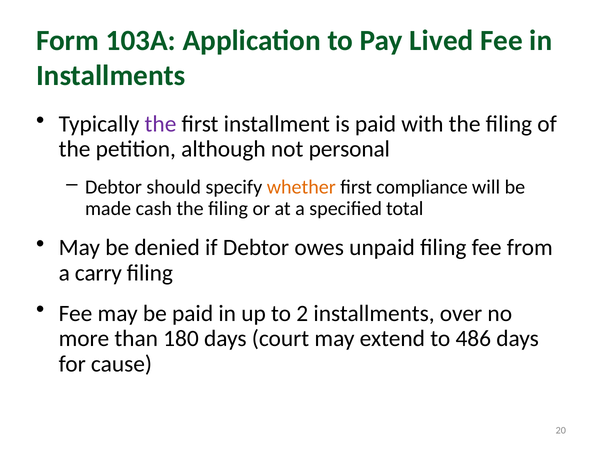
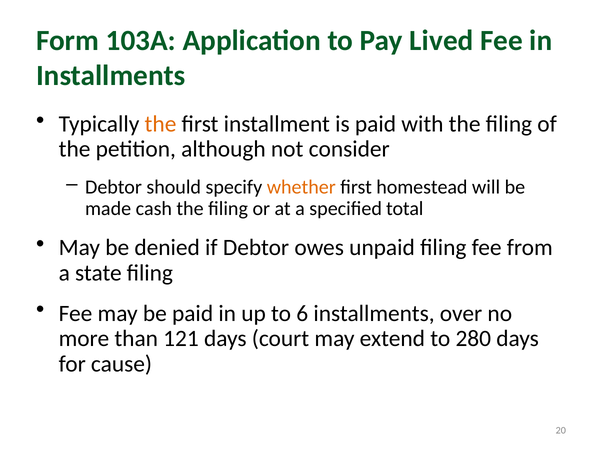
the colour: purple -> orange (161, 124)
personal: personal -> consider (349, 149)
compliance: compliance -> homestead (422, 187)
carry: carry -> state (98, 273)
2: 2 -> 6 (302, 314)
180: 180 -> 121 (181, 339)
486: 486 -> 280 (473, 339)
